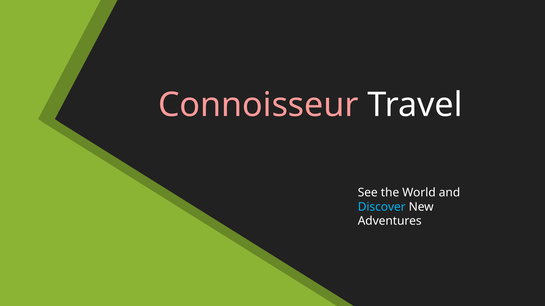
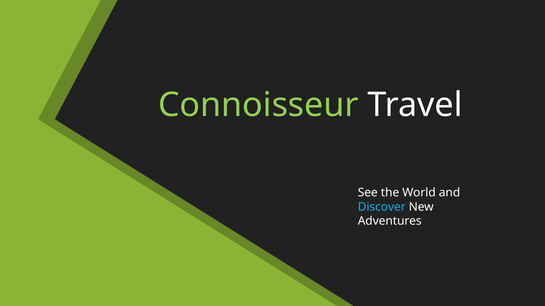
Connoisseur colour: pink -> light green (258, 105)
